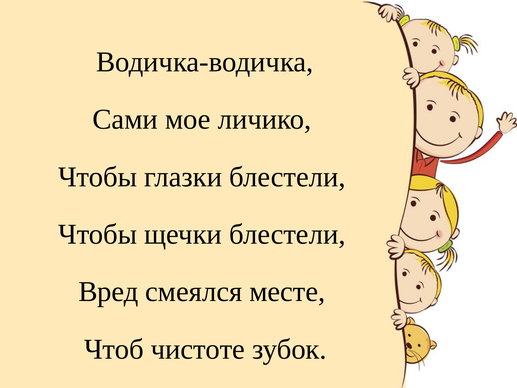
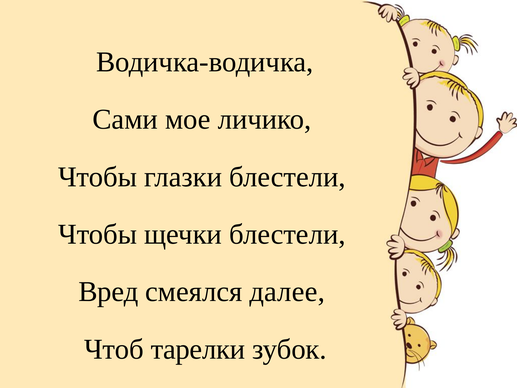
месте: месте -> далее (287, 292)
чистоте: чистоте -> тарелки (198, 349)
